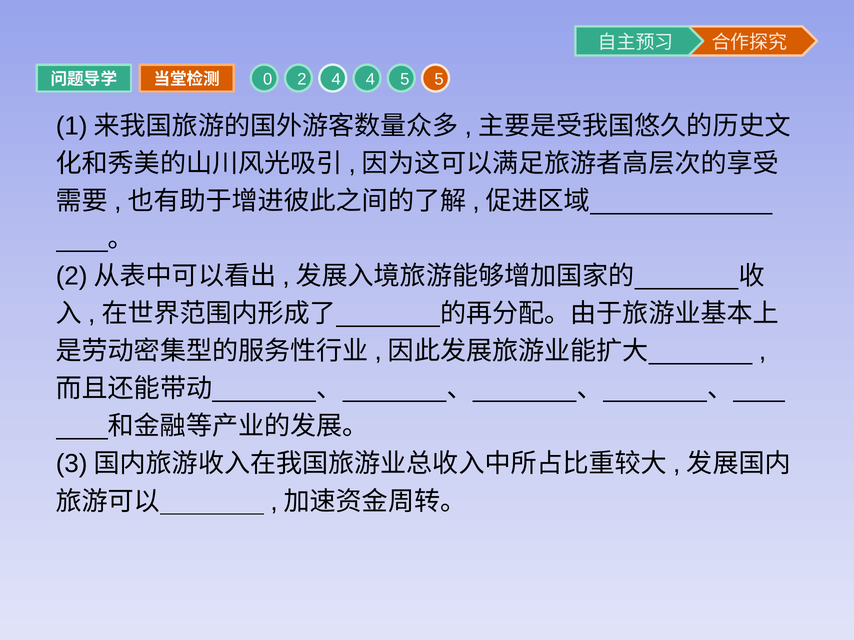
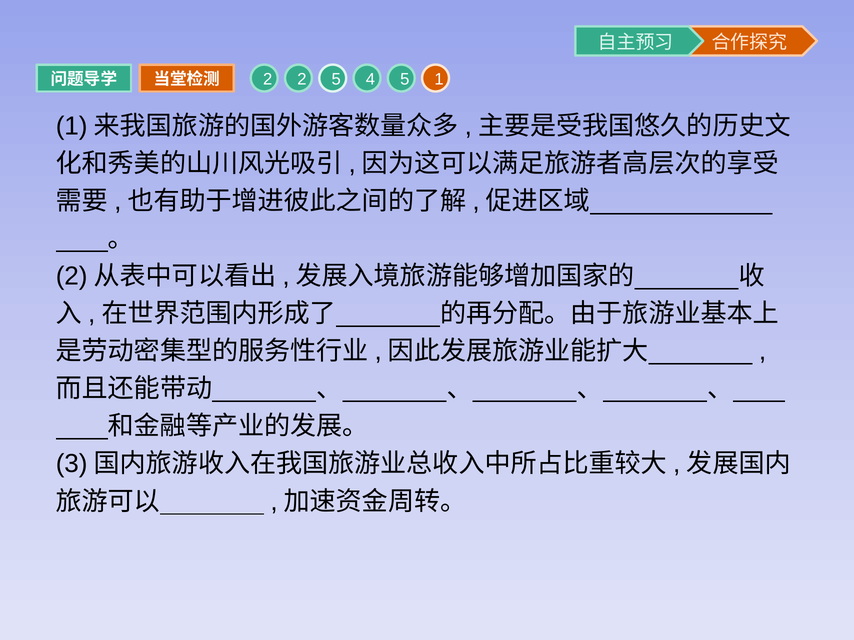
0: 0 -> 2 (268, 79)
2 4: 4 -> 5 (336, 79)
5 5: 5 -> 1 (439, 79)
